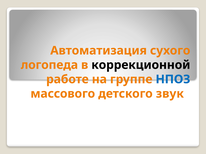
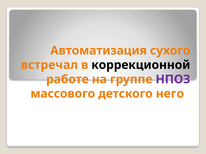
логопеда: логопеда -> встречал (49, 65)
НПОЗ colour: blue -> purple (173, 80)
звук: звук -> него (170, 94)
